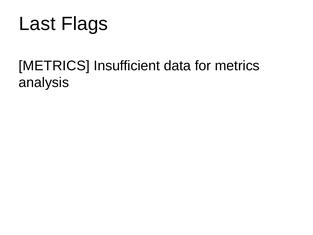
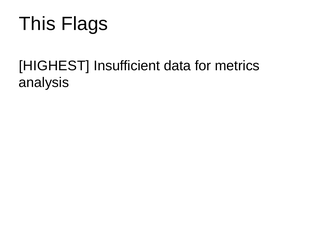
Last: Last -> This (37, 24)
METRICS: METRICS -> HIGHEST (54, 66)
